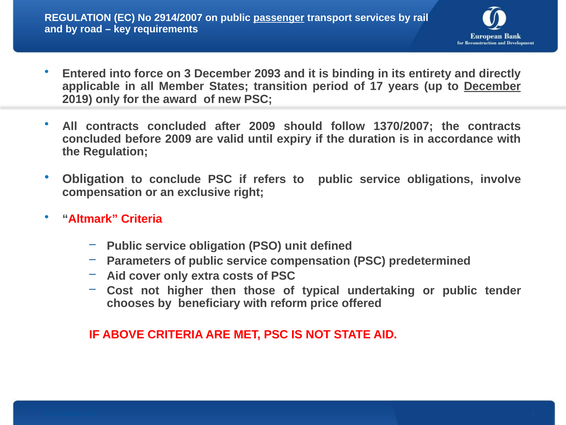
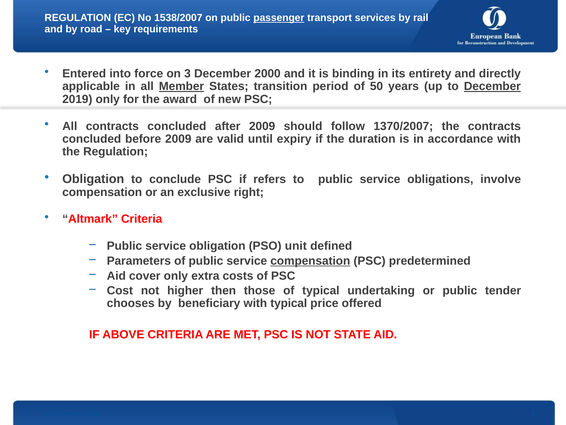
2914/2007: 2914/2007 -> 1538/2007 (178, 18)
2093: 2093 -> 2000 (268, 74)
Member underline: none -> present (181, 86)
17: 17 -> 50 (376, 86)
compensation underline: none -> present (310, 261)
with reform: reform -> typical (289, 303)
